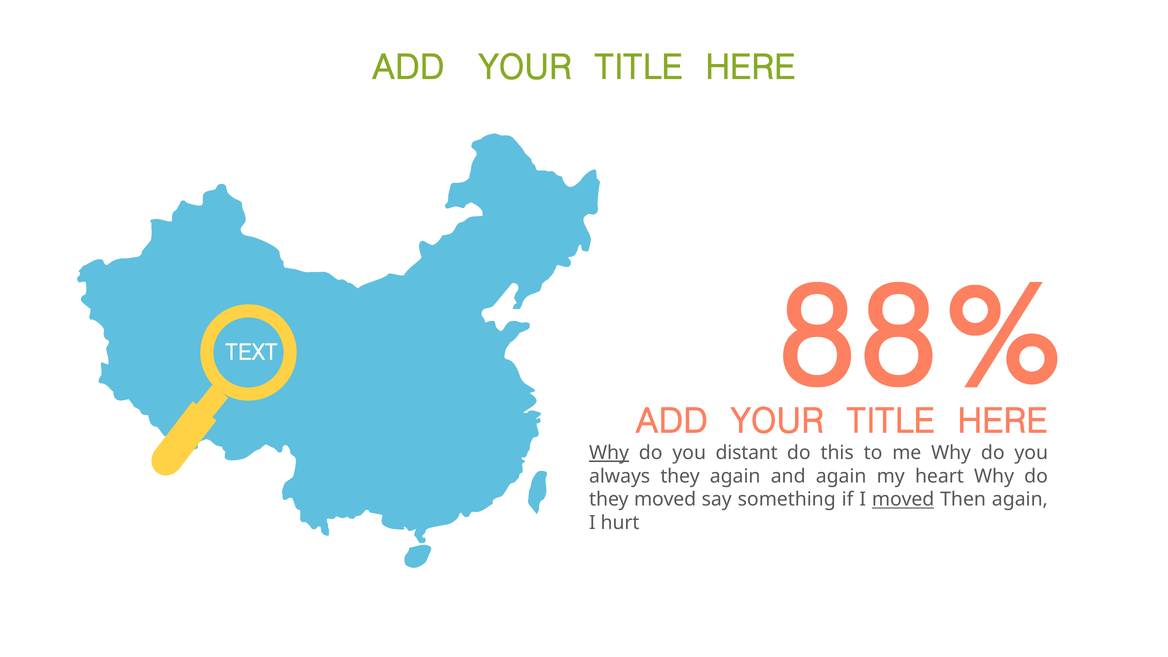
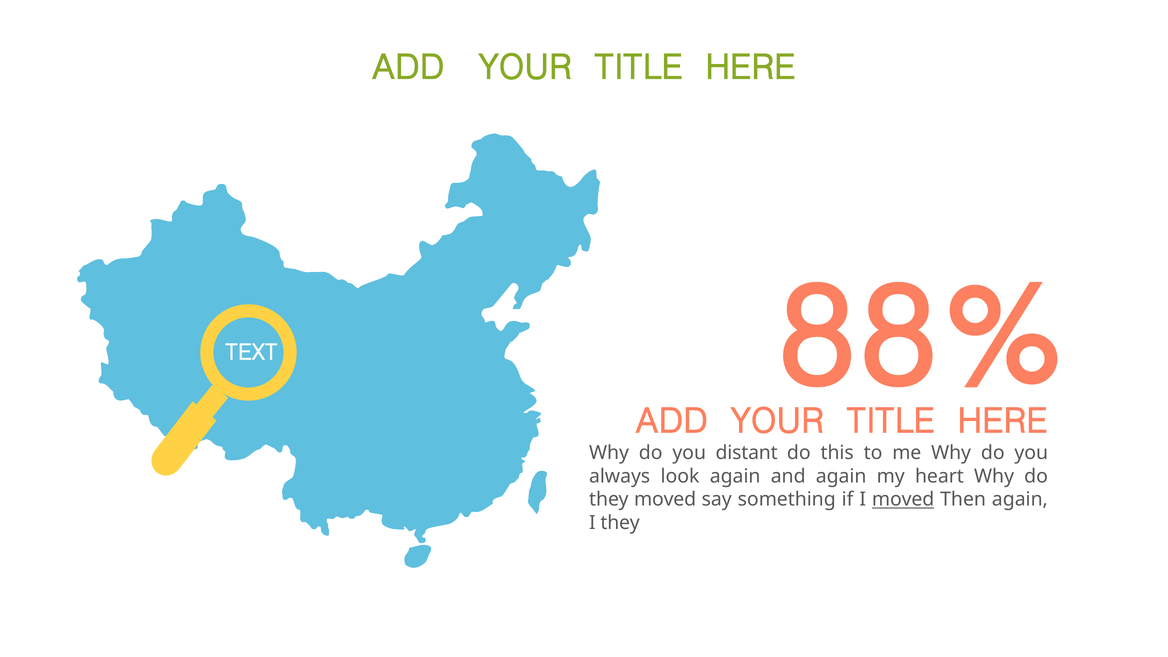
Why underline: present -> none (609, 453)
always they: they -> look (680, 476)
I hurt: hurt -> they (620, 523)
